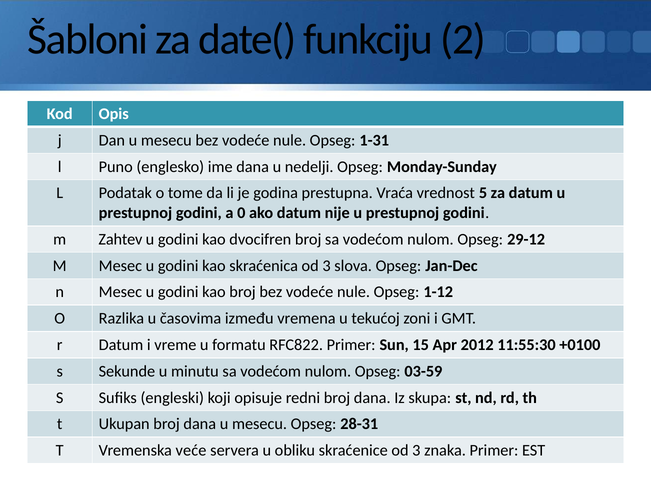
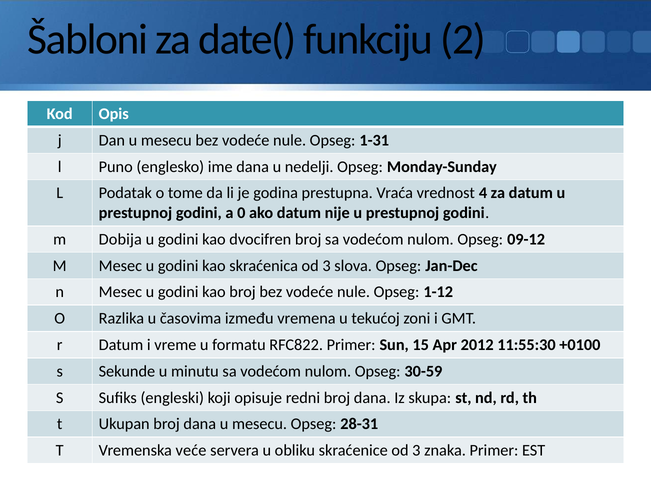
5: 5 -> 4 (483, 193)
Zahtev: Zahtev -> Dobija (120, 239)
29-12: 29-12 -> 09-12 (526, 239)
03-59: 03-59 -> 30-59 (423, 371)
